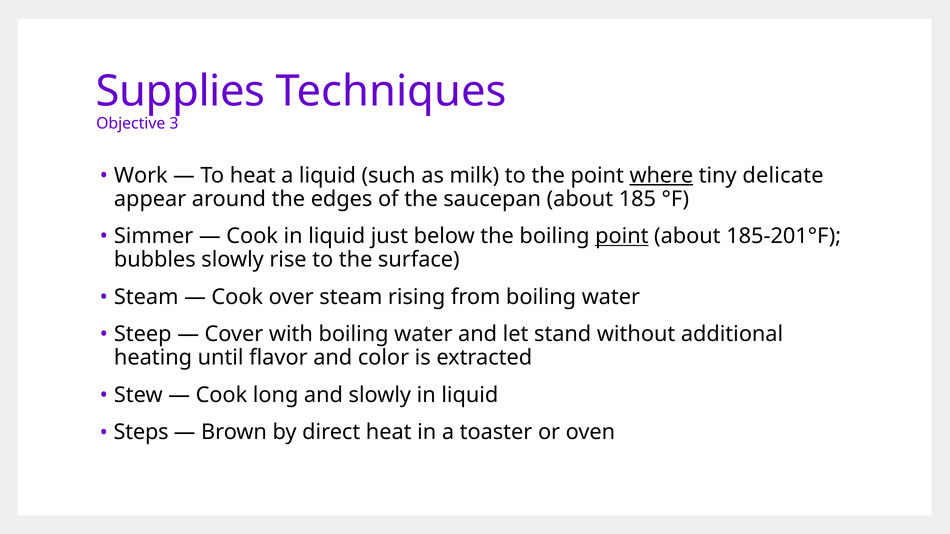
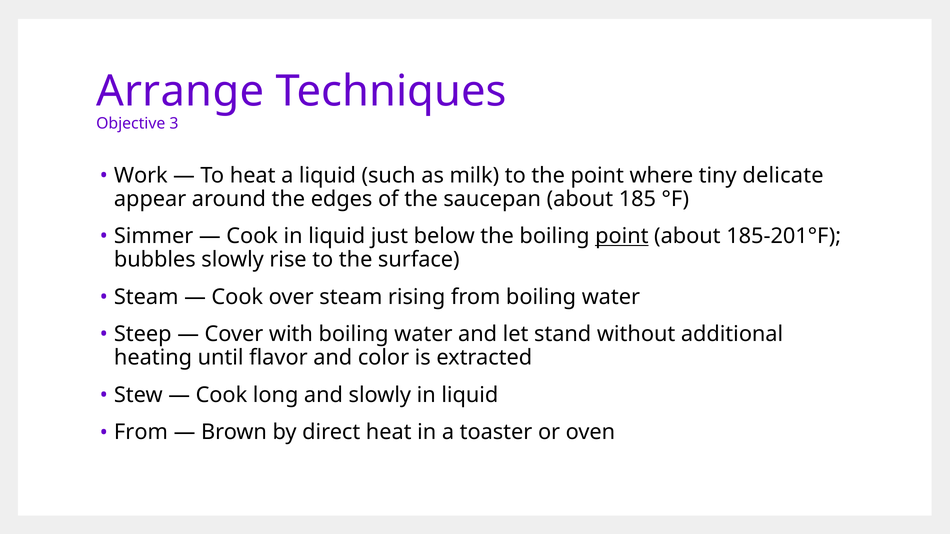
Supplies: Supplies -> Arrange (180, 92)
where underline: present -> none (661, 175)
Steps: Steps -> From (141, 433)
